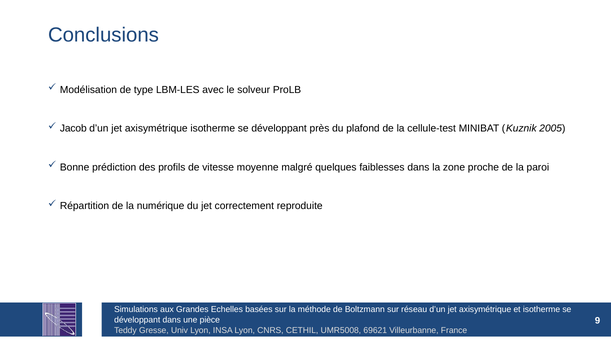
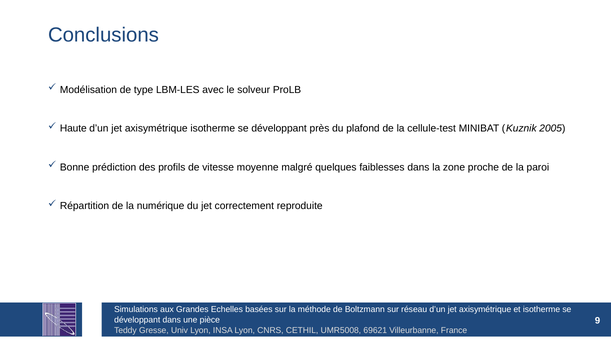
Jacob: Jacob -> Haute (73, 128)
